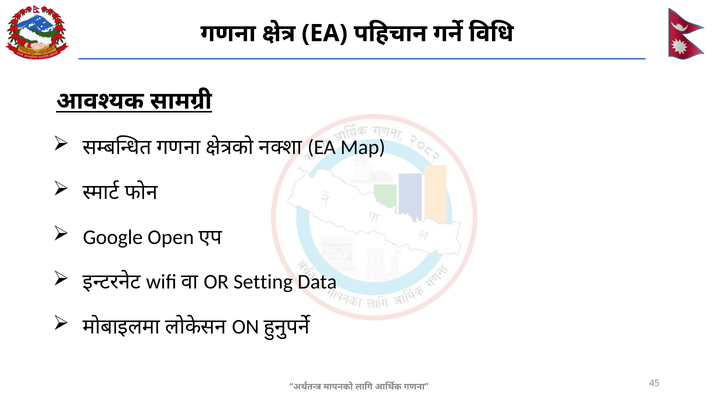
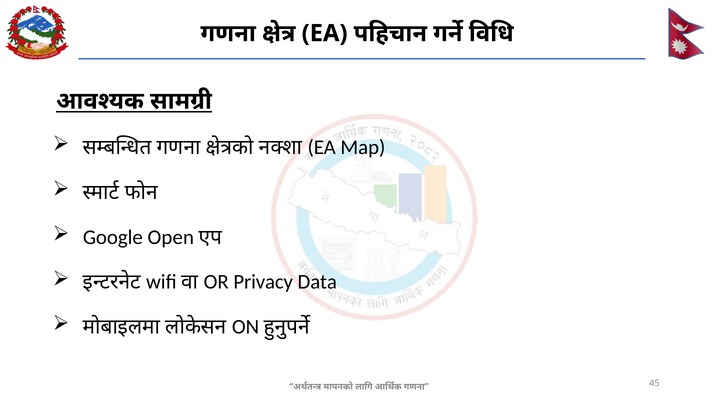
Setting: Setting -> Privacy (263, 282)
